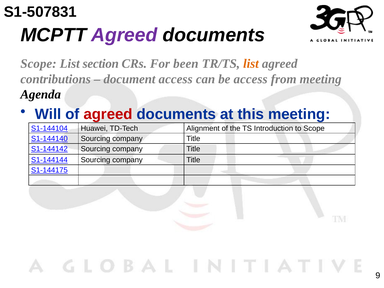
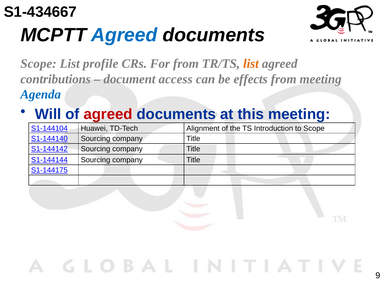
S1-507831: S1-507831 -> S1-434667 (40, 12)
Agreed colour: purple -> blue (124, 35)
section: section -> profile (101, 64)
For been: been -> from (186, 64)
be access: access -> effects (251, 79)
Agenda colour: black -> blue (41, 94)
